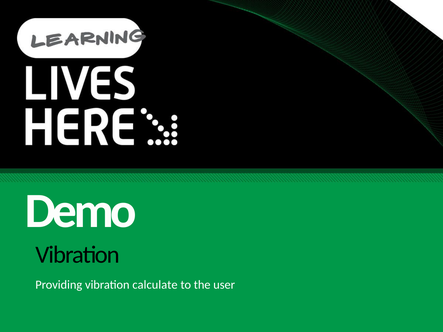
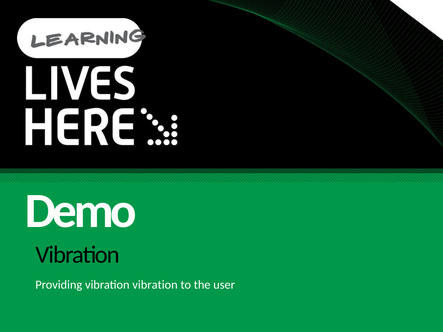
vibration calculate: calculate -> vibration (155, 285)
